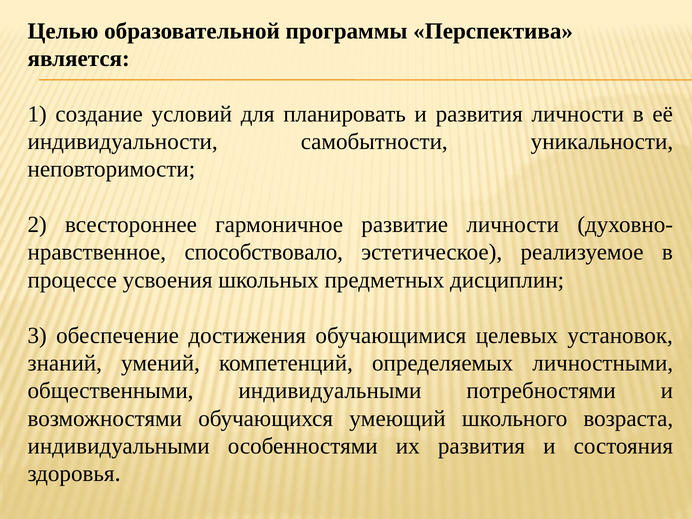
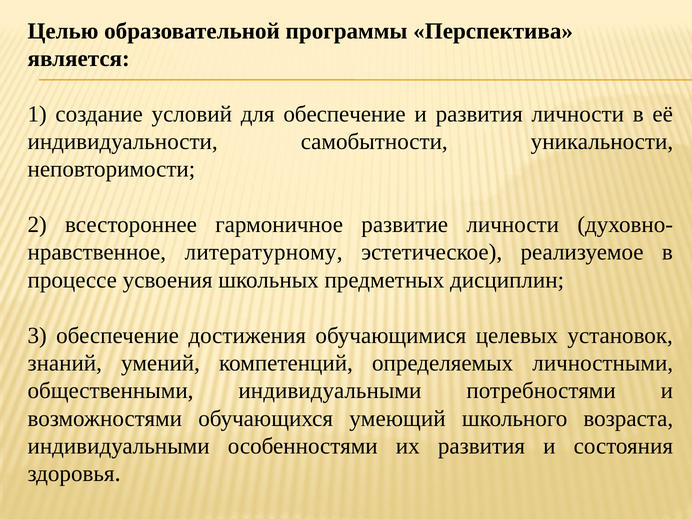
для планировать: планировать -> обеспечение (345, 114)
способствовало: способствовало -> литературному (264, 252)
